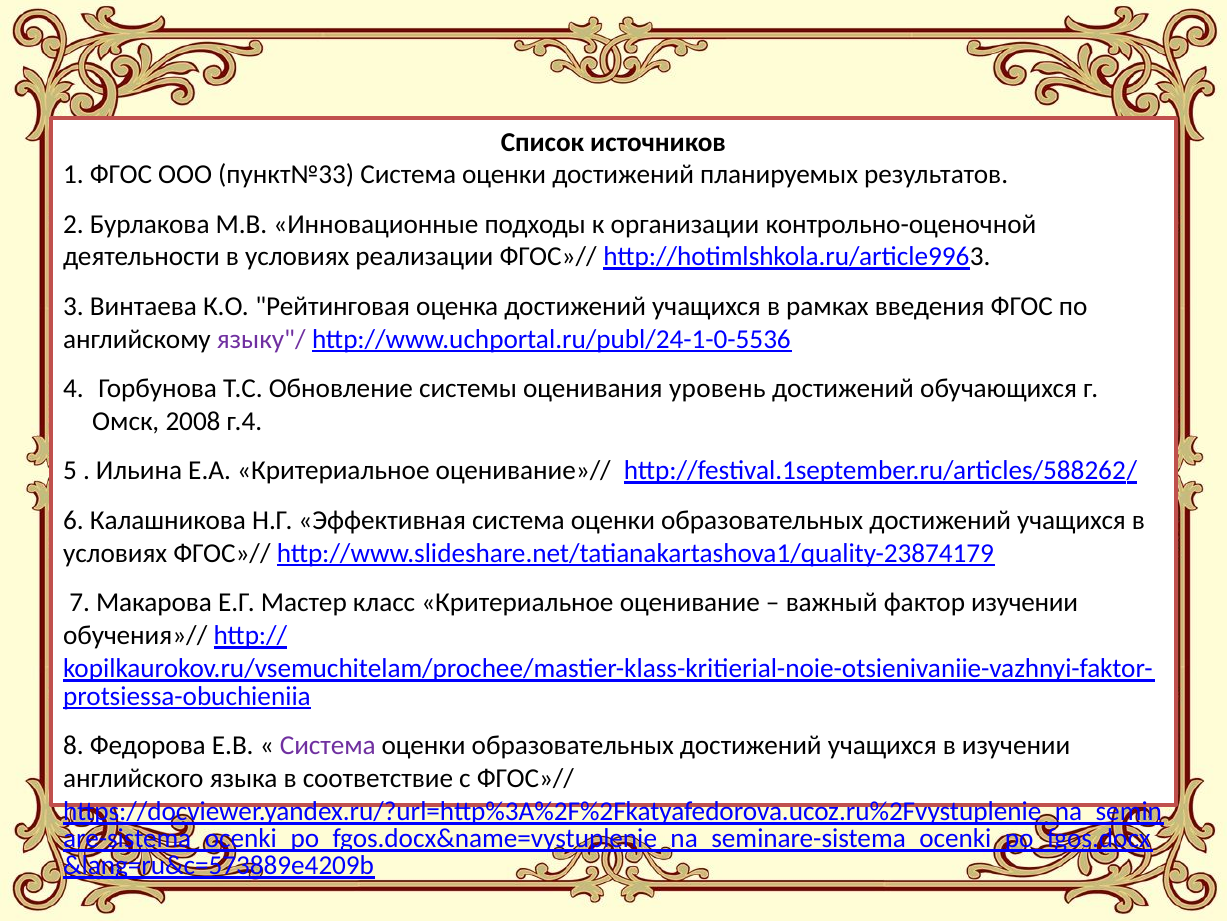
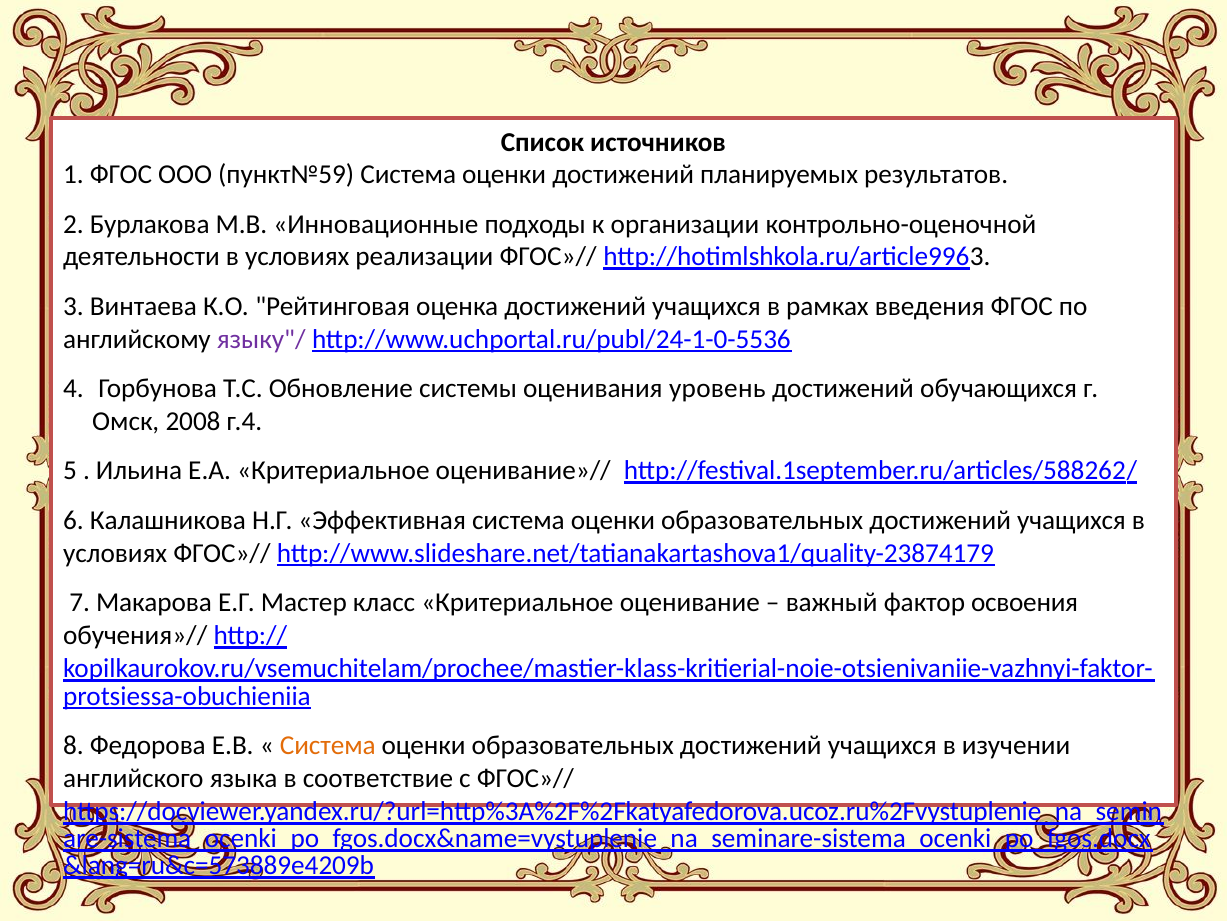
пункт№33: пункт№33 -> пункт№59 (286, 175)
фактор изучении: изучении -> освоения (1025, 602)
Система colour: purple -> orange (328, 745)
